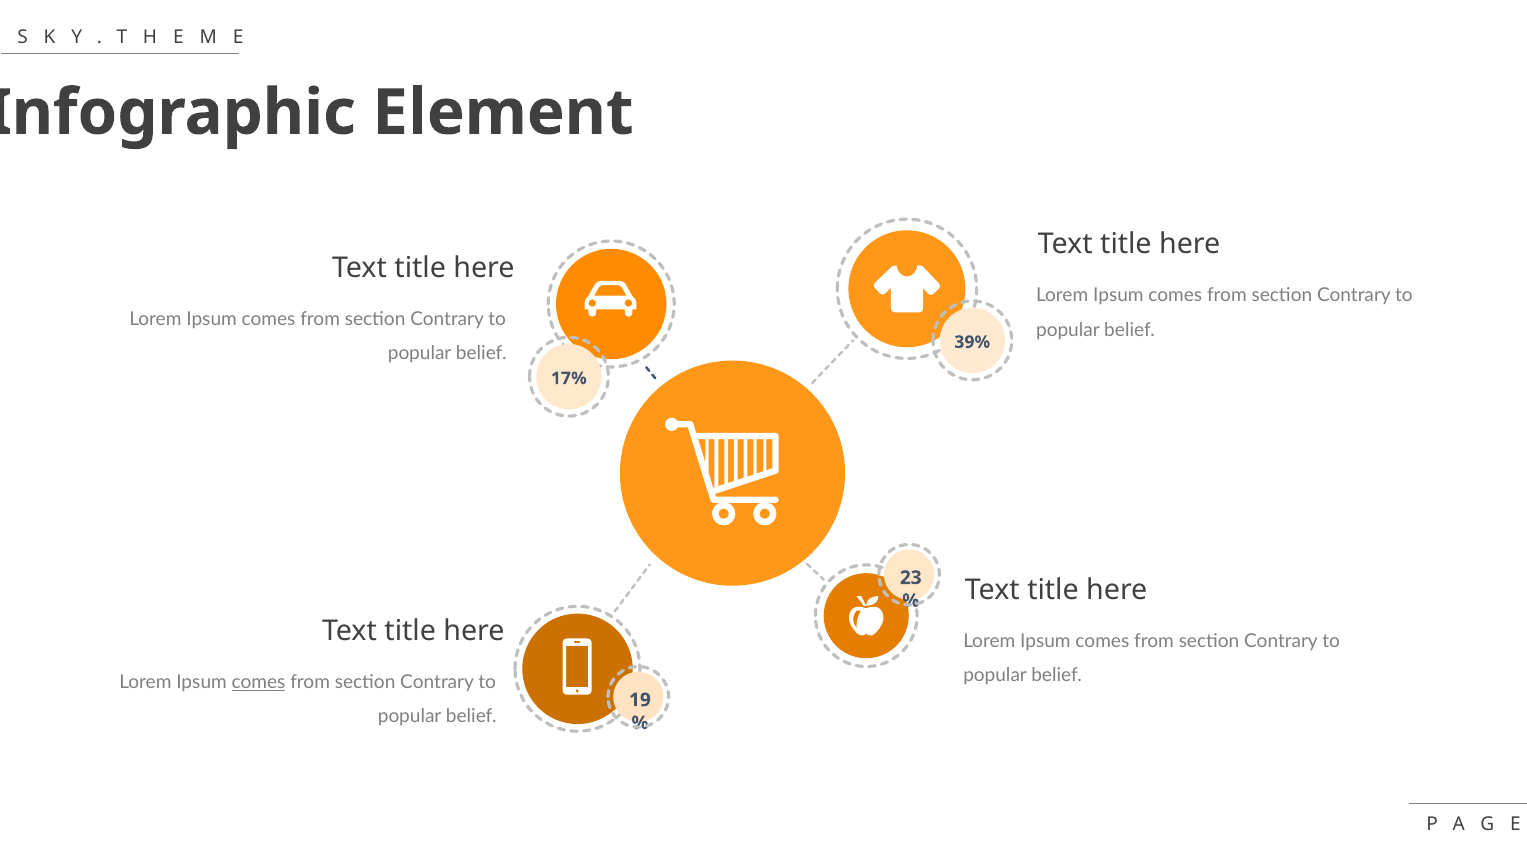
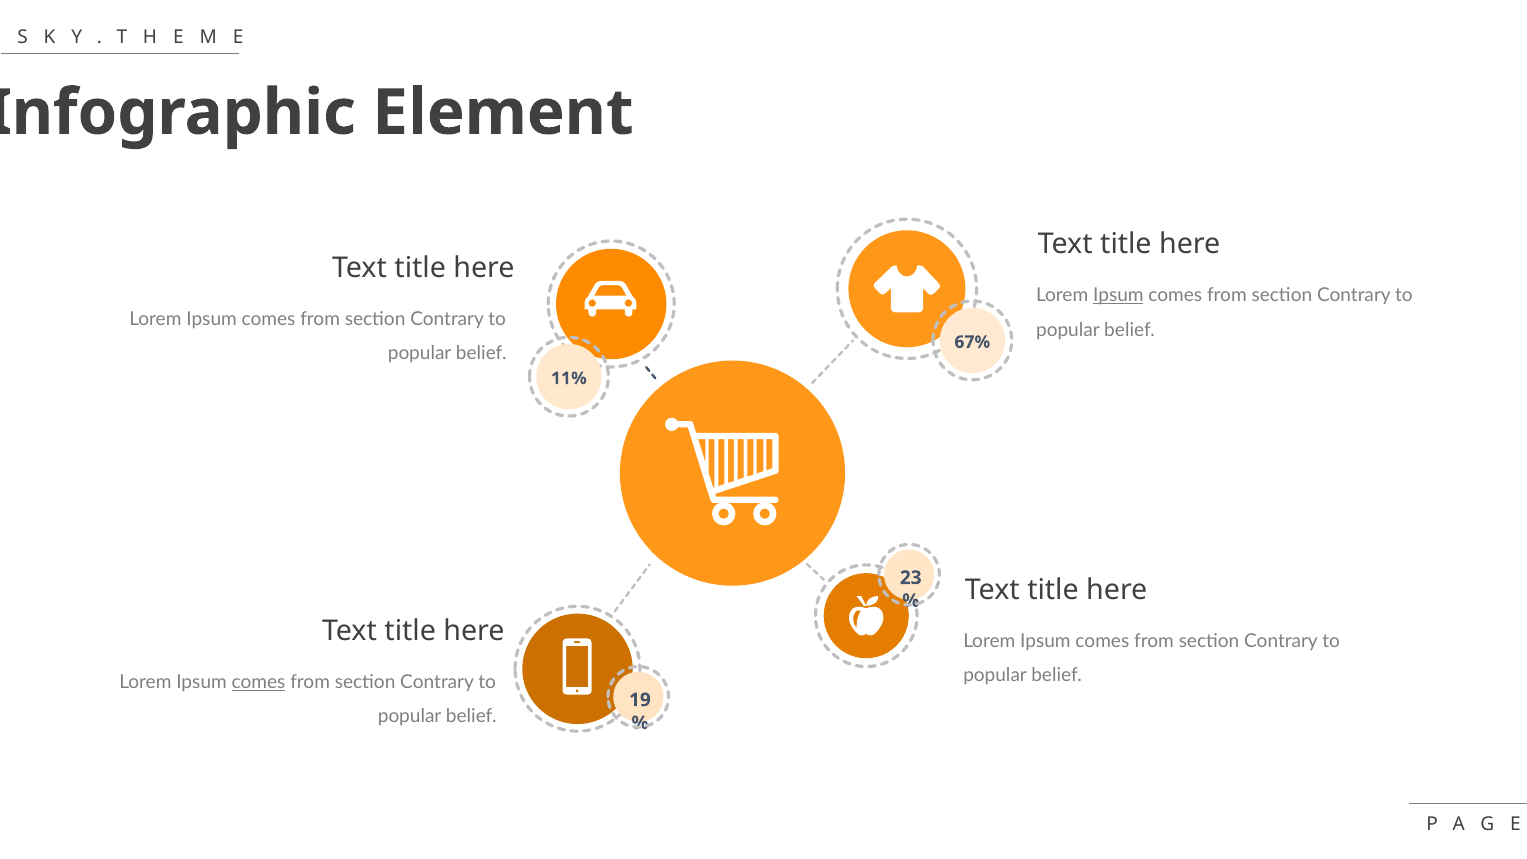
Ipsum underline: none -> present (1118, 296)
39%: 39% -> 67% (972, 342)
17%: 17% -> 11% (569, 378)
